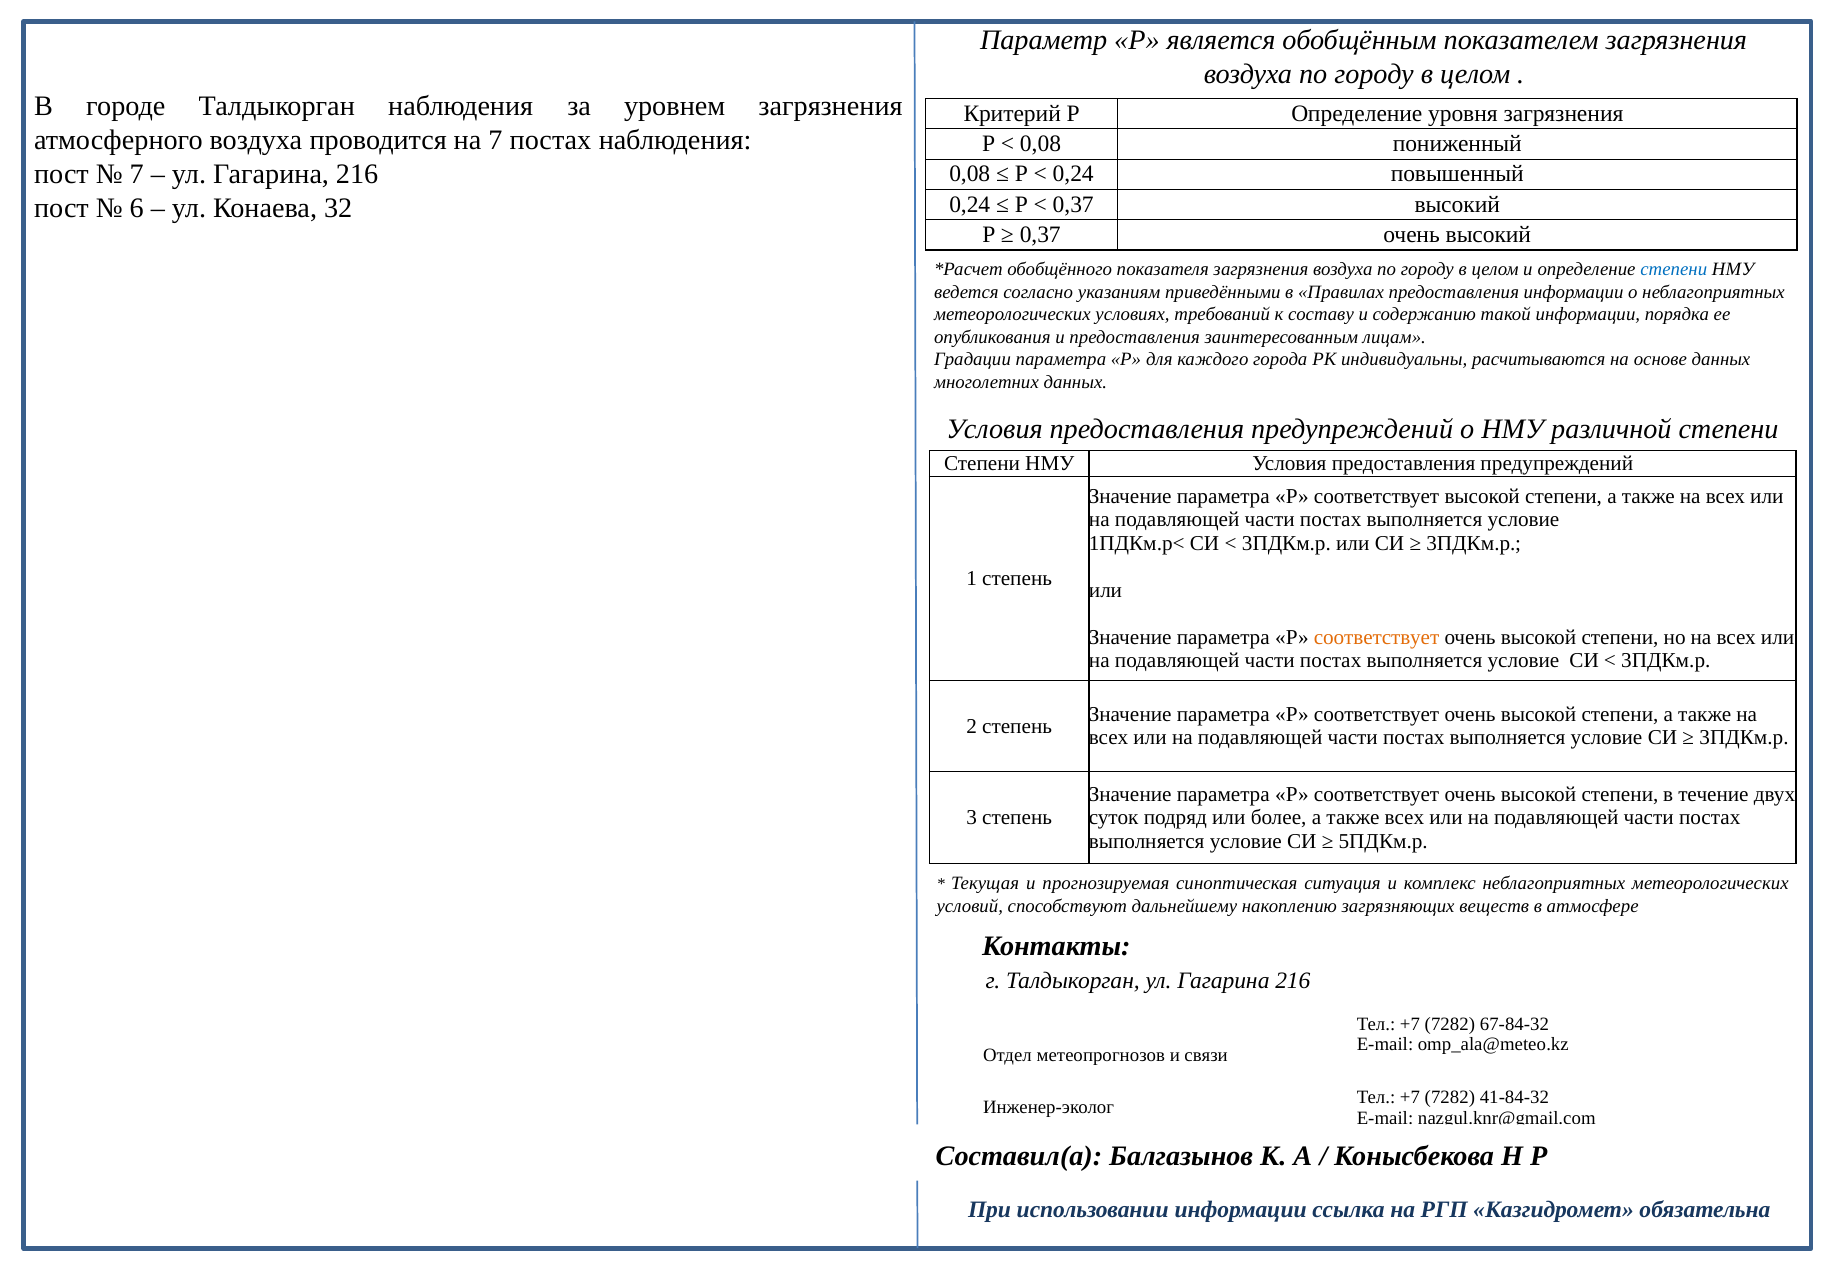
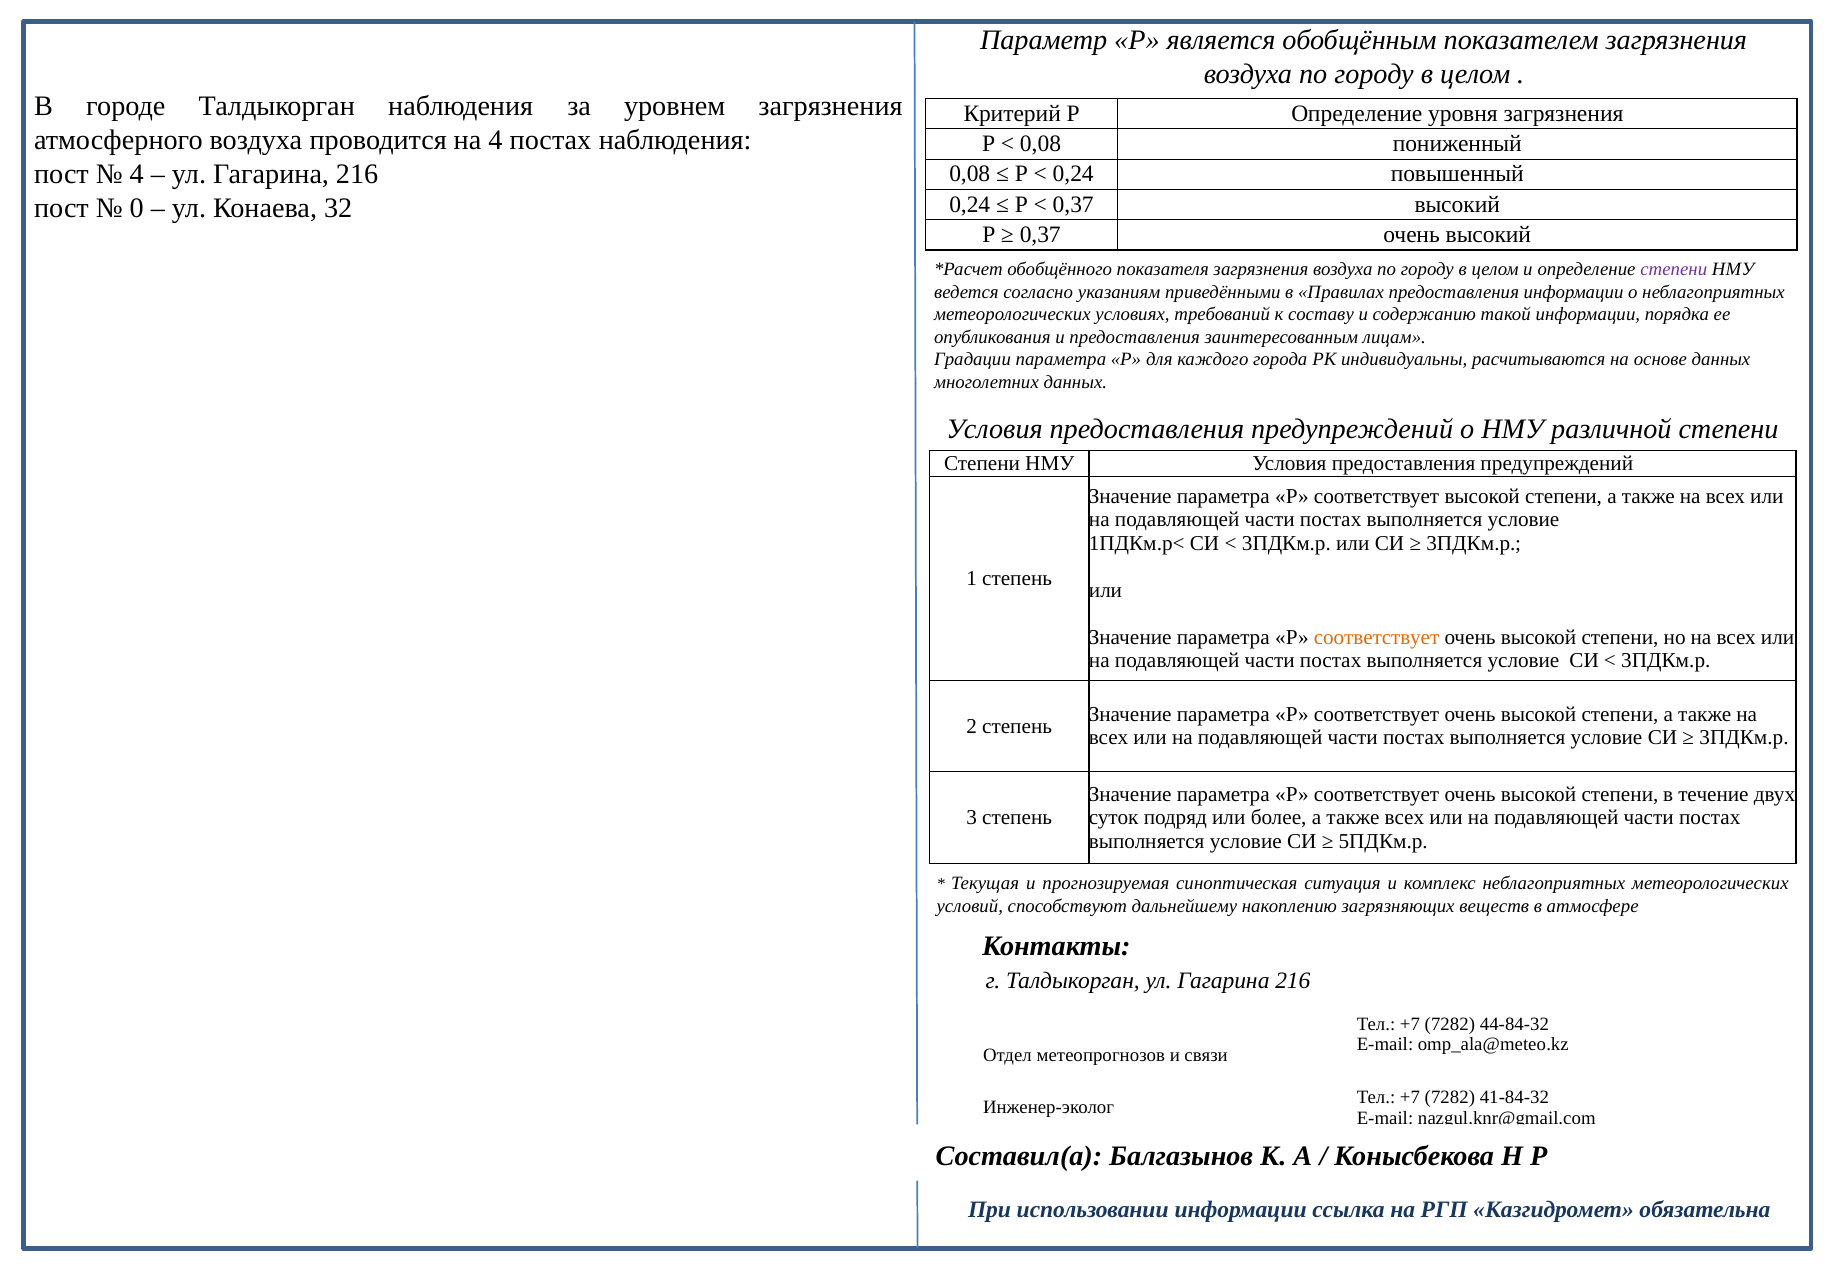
на 7: 7 -> 4 (495, 140)
7: 7 -> 4 (137, 174)
6: 6 -> 0 (137, 208)
степени colour: blue -> purple (1674, 269)
67-84-32: 67-84-32 -> 44-84-32 (1514, 1024)
